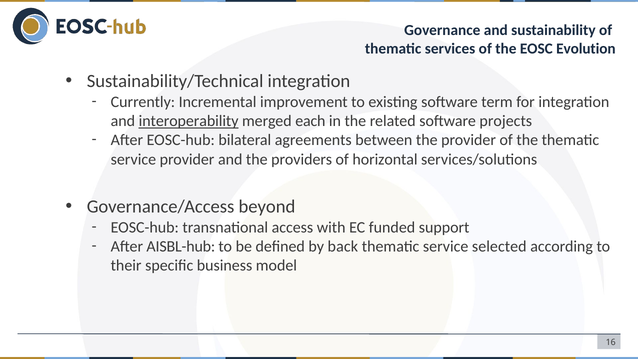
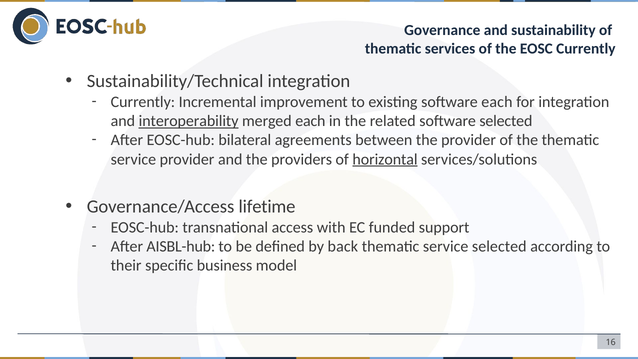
EOSC Evolution: Evolution -> Currently (586, 49)
software term: term -> each (497, 102)
software projects: projects -> selected (506, 121)
horizontal underline: none -> present (385, 159)
beyond: beyond -> lifetime (267, 207)
